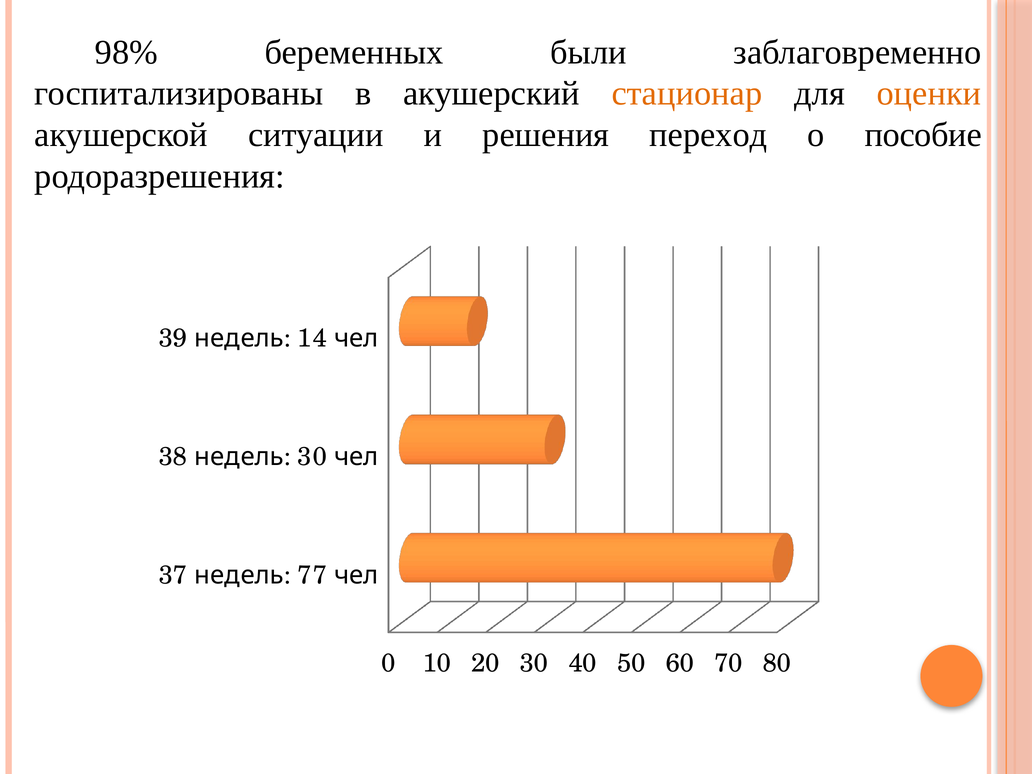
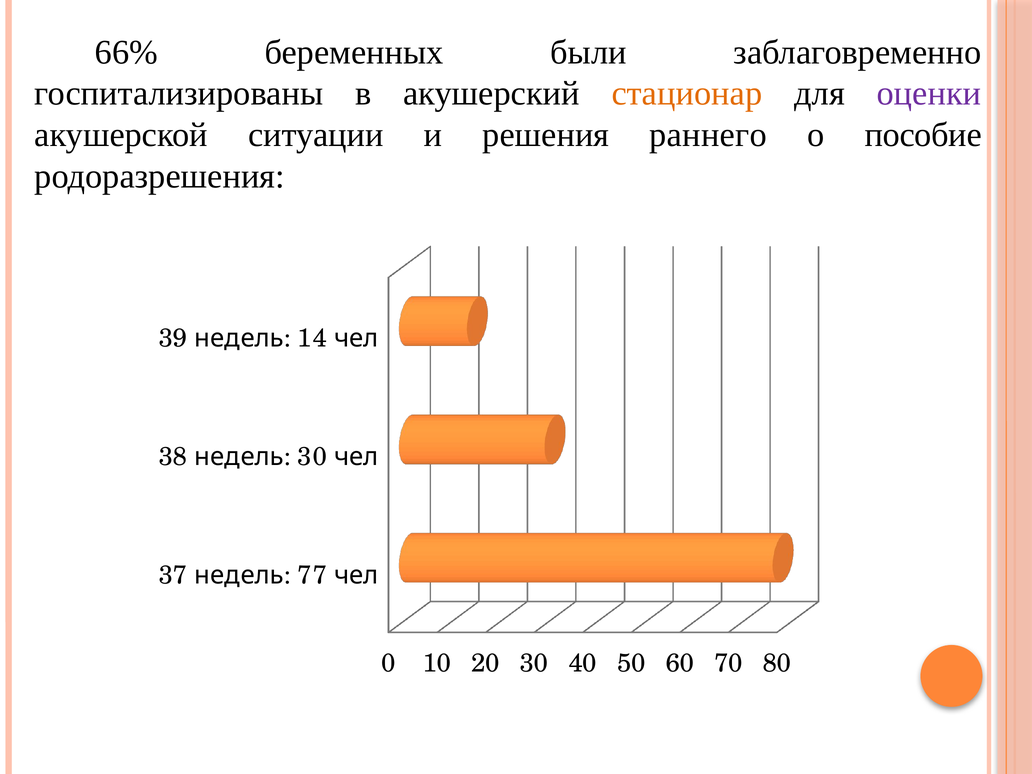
98%: 98% -> 66% (126, 52)
оценки colour: orange -> purple (929, 94)
переход: переход -> раннего (708, 135)
